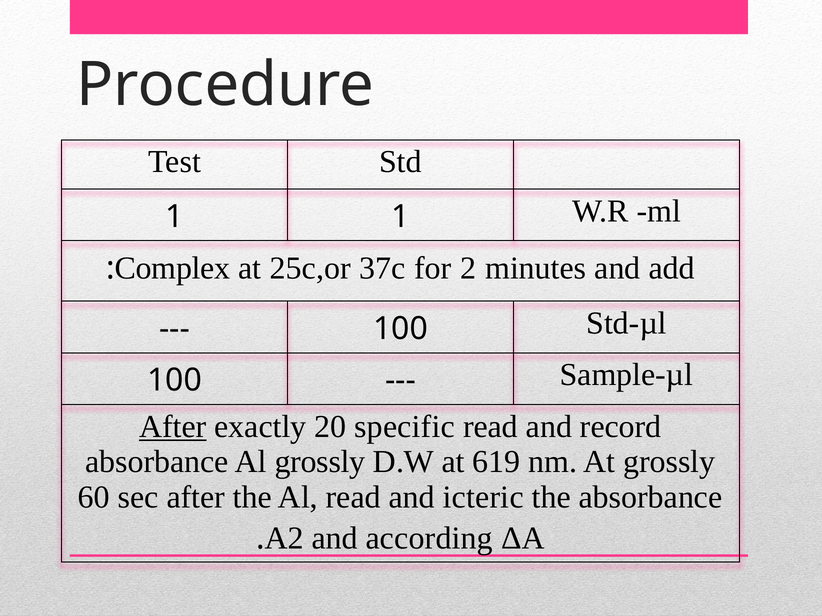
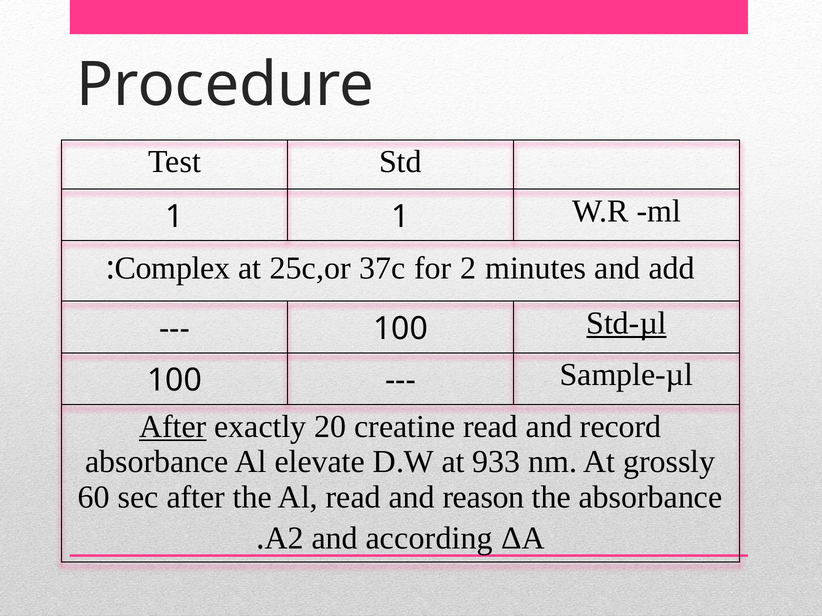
Std-µl underline: none -> present (627, 323)
specific: specific -> creatine (405, 427)
Al grossly: grossly -> elevate (320, 462)
619: 619 -> 933 (496, 462)
icteric: icteric -> reason (483, 498)
